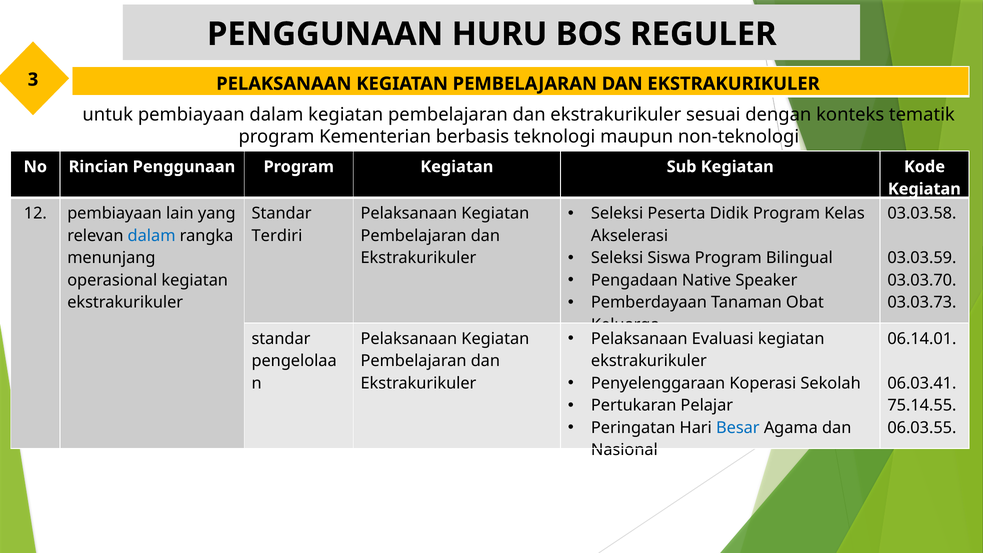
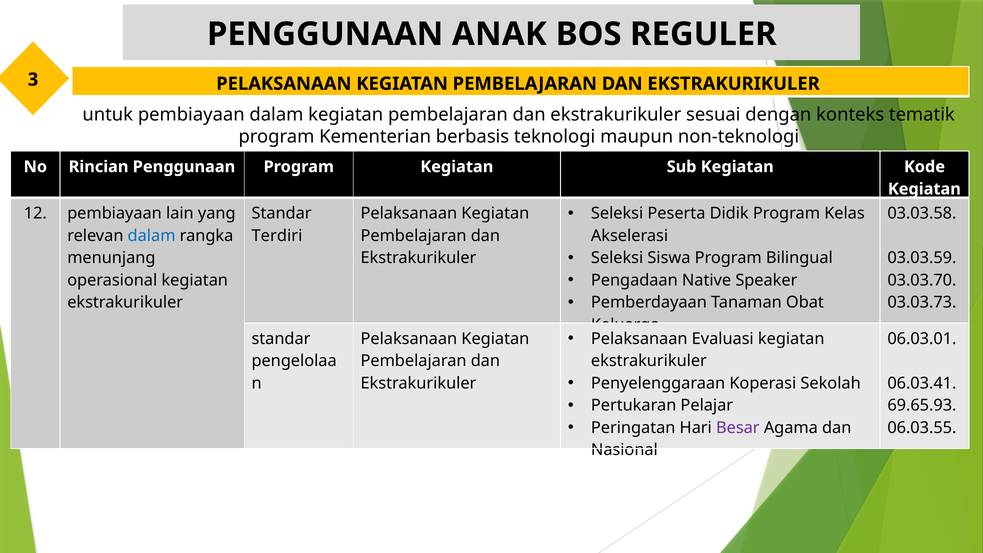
HURU: HURU -> ANAK (499, 34)
06.14.01: 06.14.01 -> 06.03.01 (922, 339)
75.14.55: 75.14.55 -> 69.65.93 (922, 405)
Besar colour: blue -> purple (738, 428)
